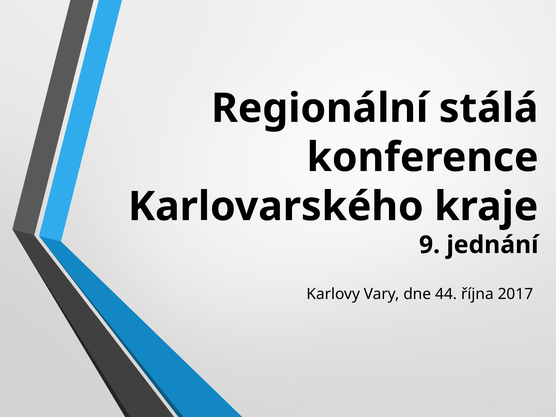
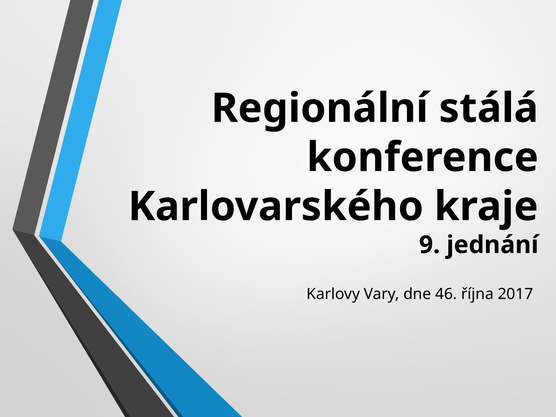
44: 44 -> 46 (446, 294)
